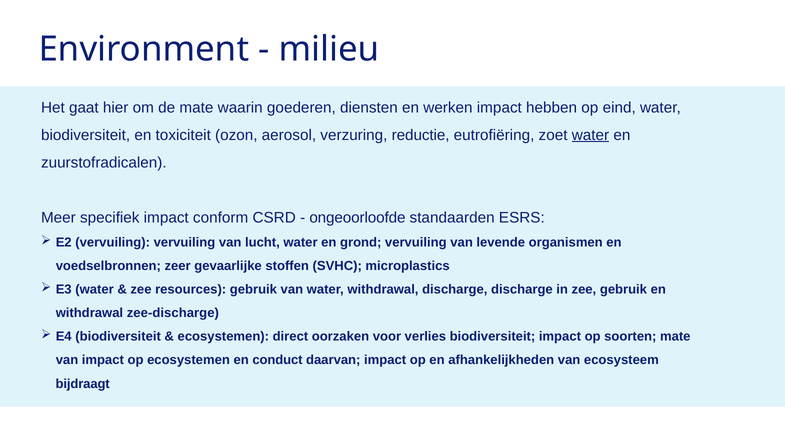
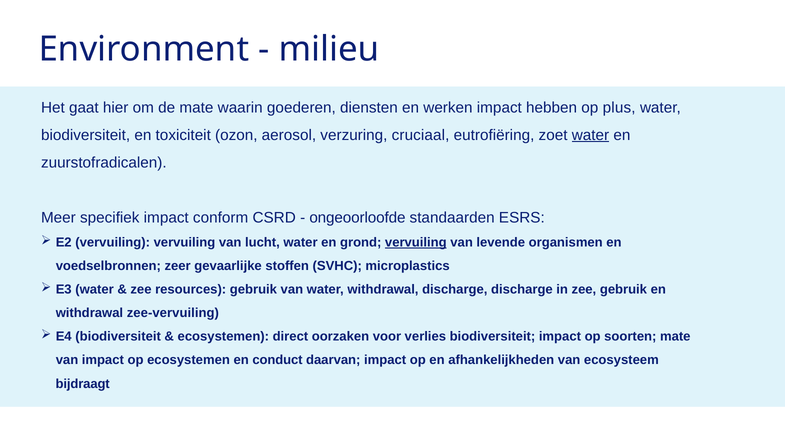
eind: eind -> plus (619, 107)
reductie: reductie -> cruciaal (421, 135)
vervuiling underline: none -> present (416, 242)
zee-discharge: zee-discharge -> zee-vervuiling (173, 313)
